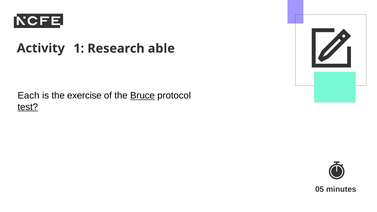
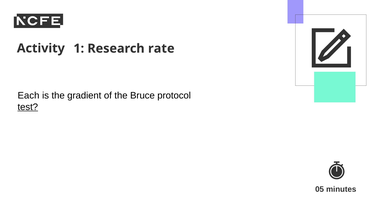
able: able -> rate (161, 48)
exercise: exercise -> gradient (84, 96)
Bruce underline: present -> none (142, 96)
